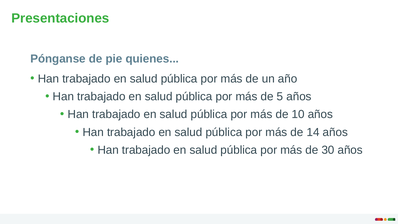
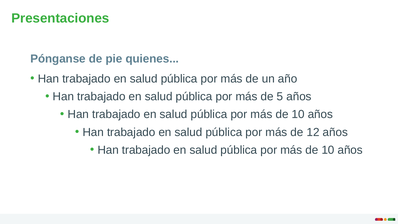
14: 14 -> 12 (313, 132)
30: 30 -> 10 (328, 150)
